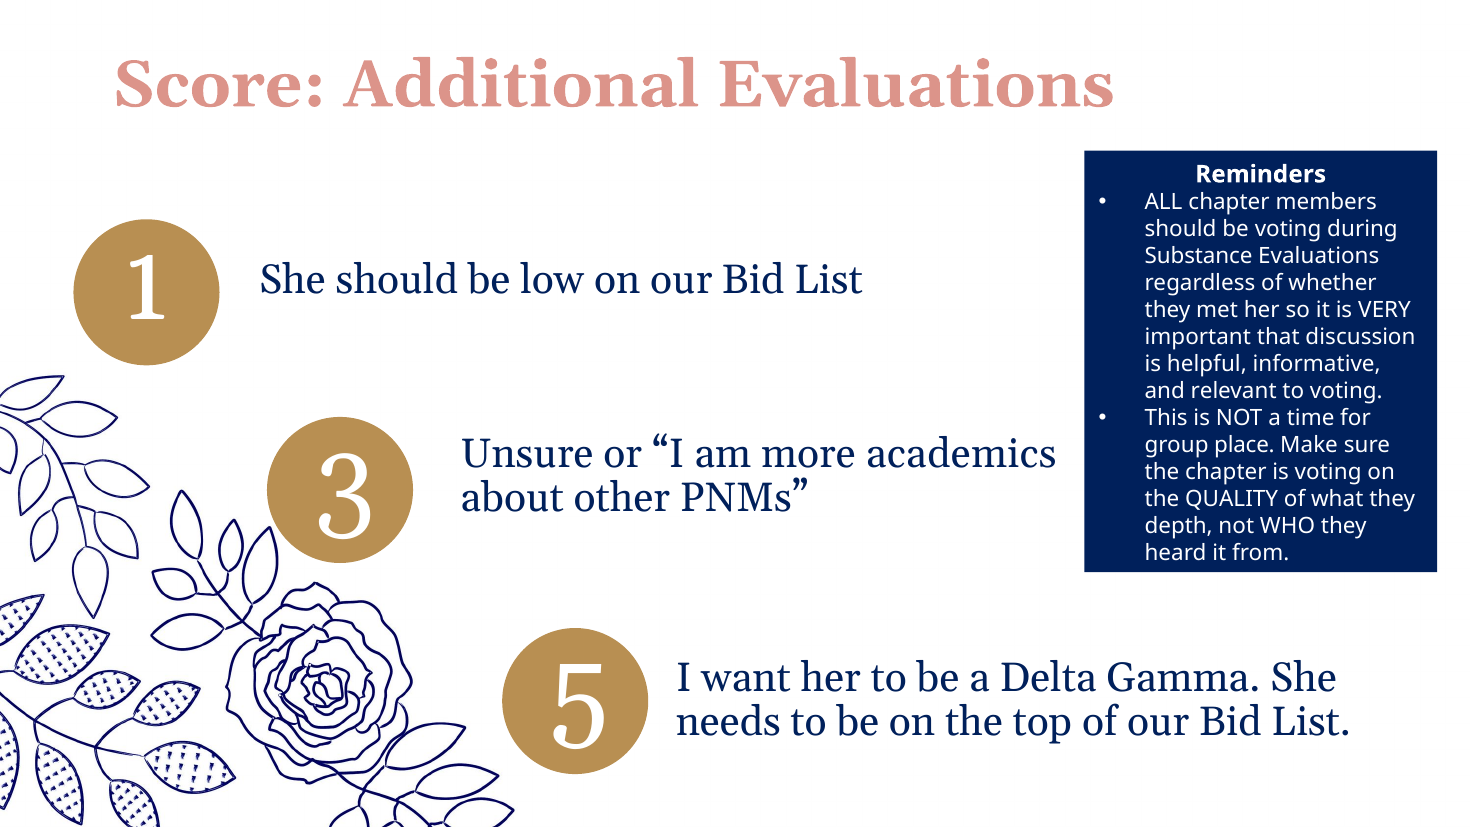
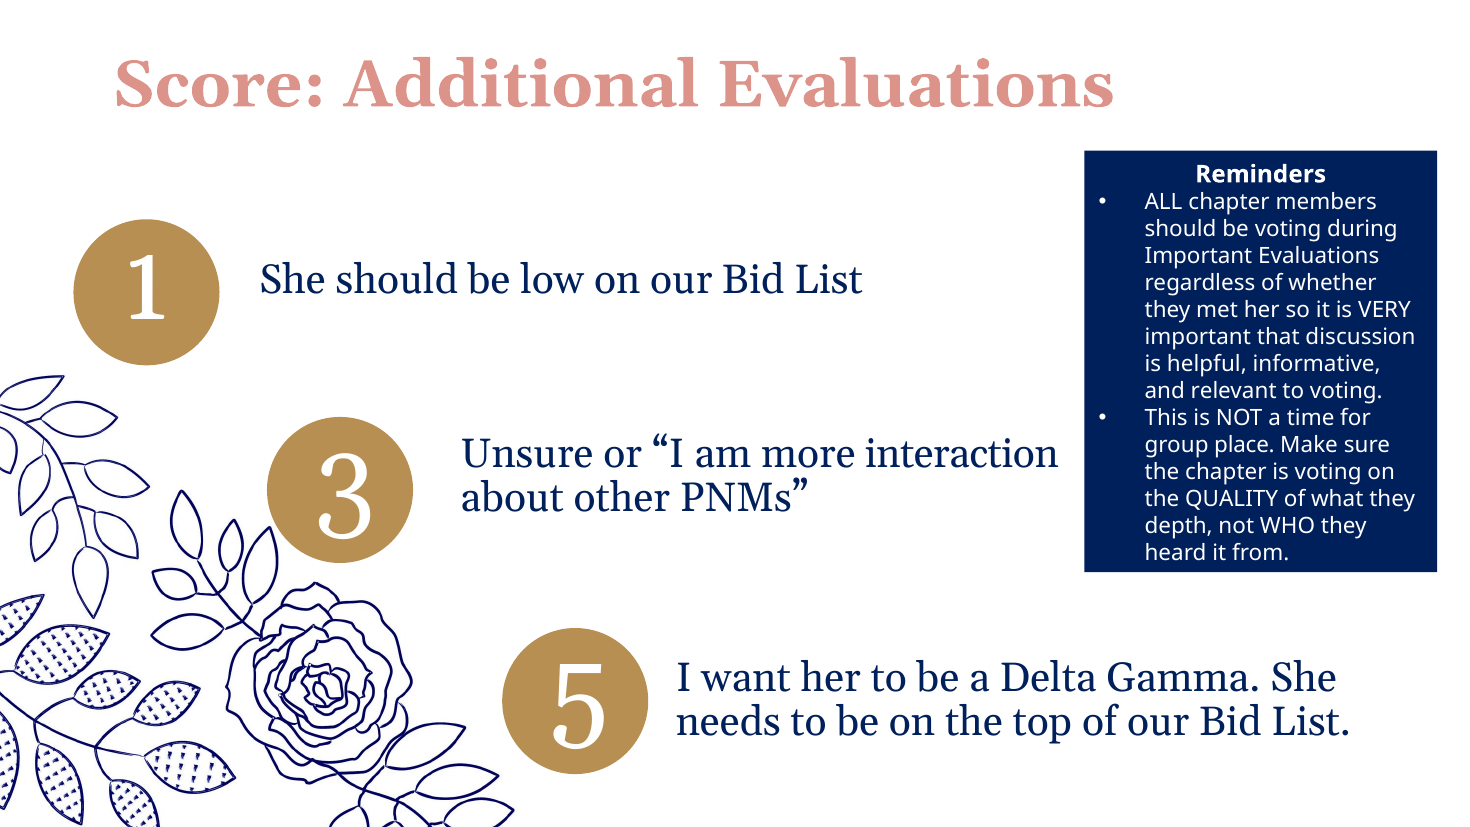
Substance: Substance -> Important (1199, 256)
academics: academics -> interaction (962, 454)
